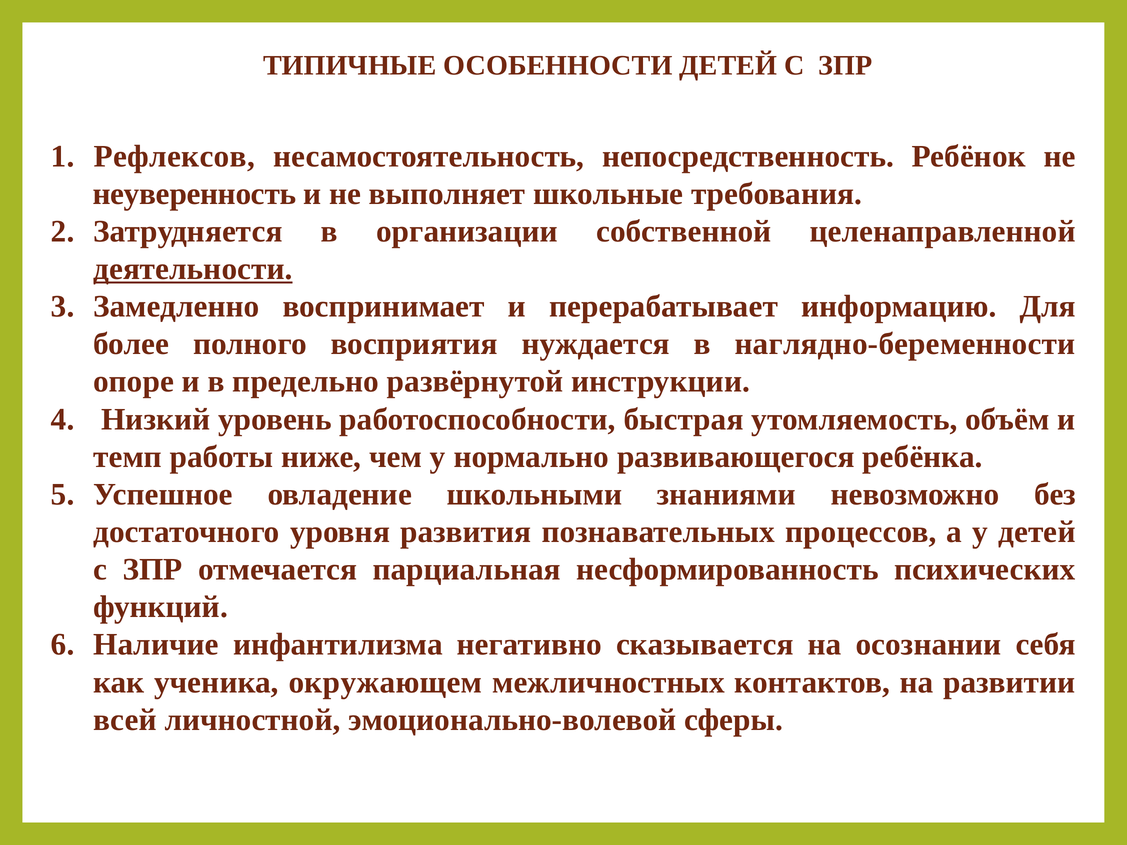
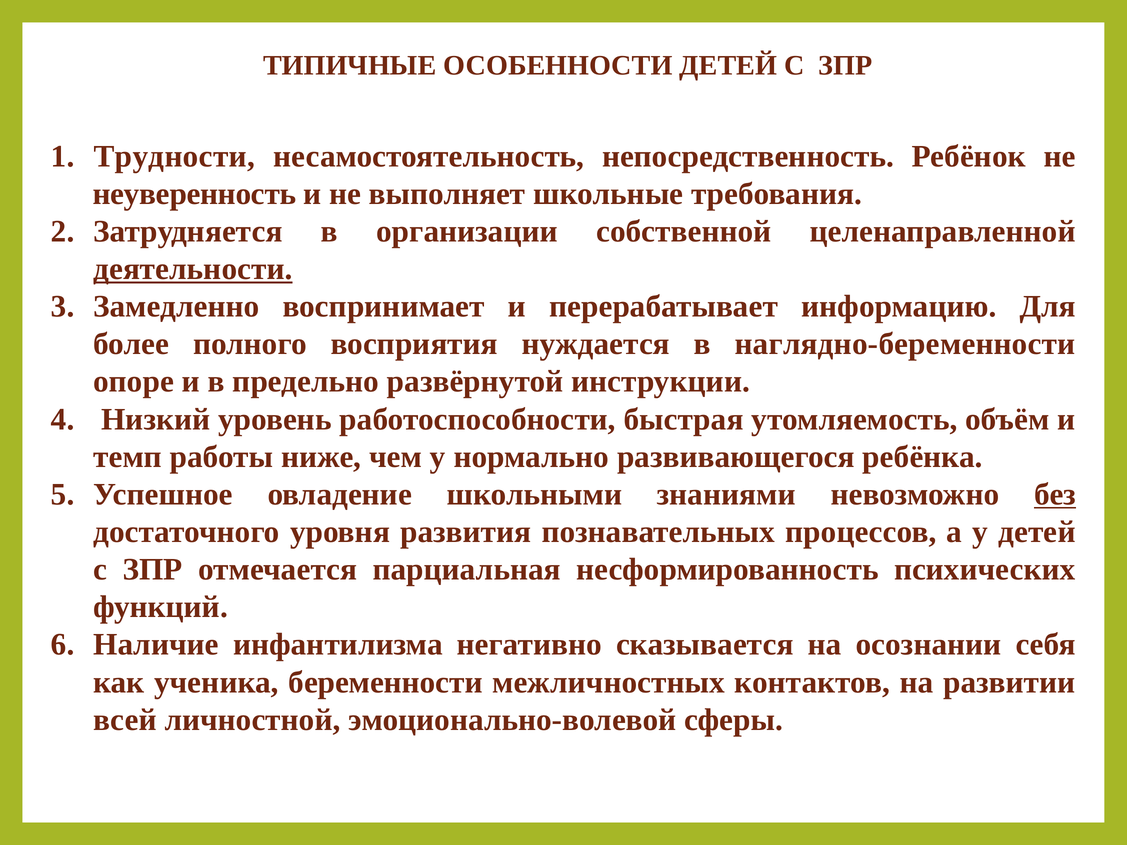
Рефлексов: Рефлексов -> Трудности (174, 156)
без underline: none -> present (1055, 494)
окружающем: окружающем -> беременности (385, 682)
